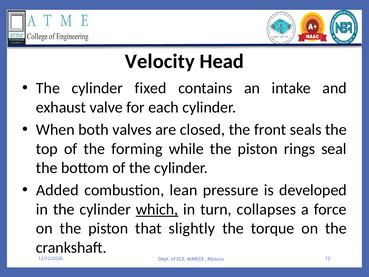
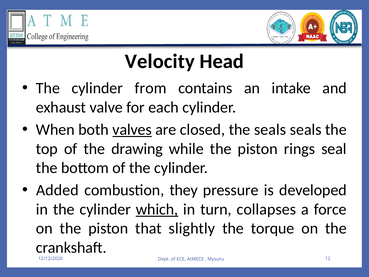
fixed: fixed -> from (151, 88)
valves underline: none -> present (132, 130)
the front: front -> seals (270, 130)
forming: forming -> drawing (137, 149)
lean: lean -> they (184, 190)
